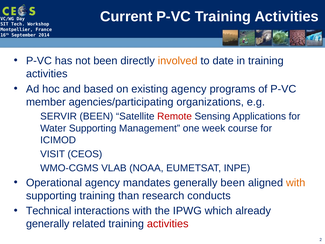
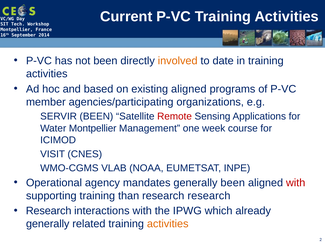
existing agency: agency -> aligned (189, 89)
Water Supporting: Supporting -> Montpellier (93, 128)
CEOS: CEOS -> CNES (85, 154)
with colour: orange -> red (296, 183)
research conducts: conducts -> research (209, 196)
Technical: Technical -> Research (49, 211)
activities colour: red -> orange (168, 224)
